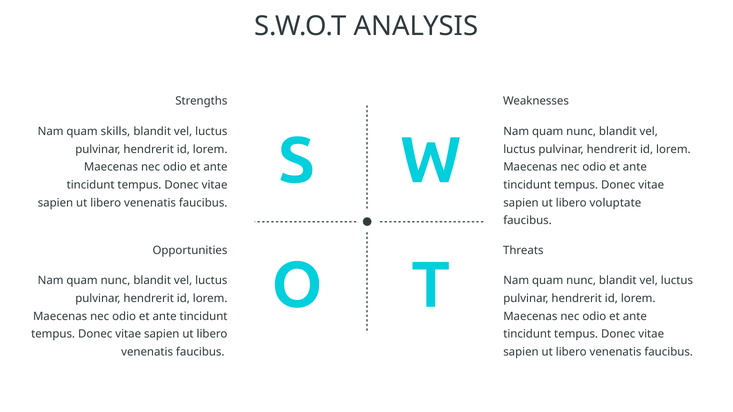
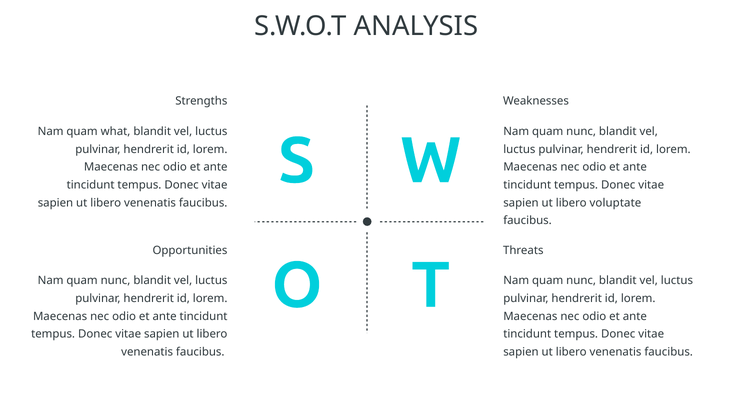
skills: skills -> what (116, 131)
